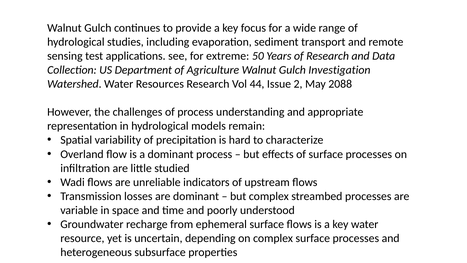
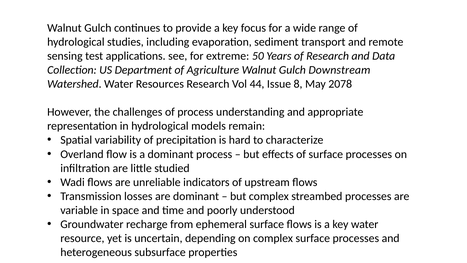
Investigation: Investigation -> Downstream (339, 70)
2: 2 -> 8 (298, 84)
2088: 2088 -> 2078 (340, 84)
